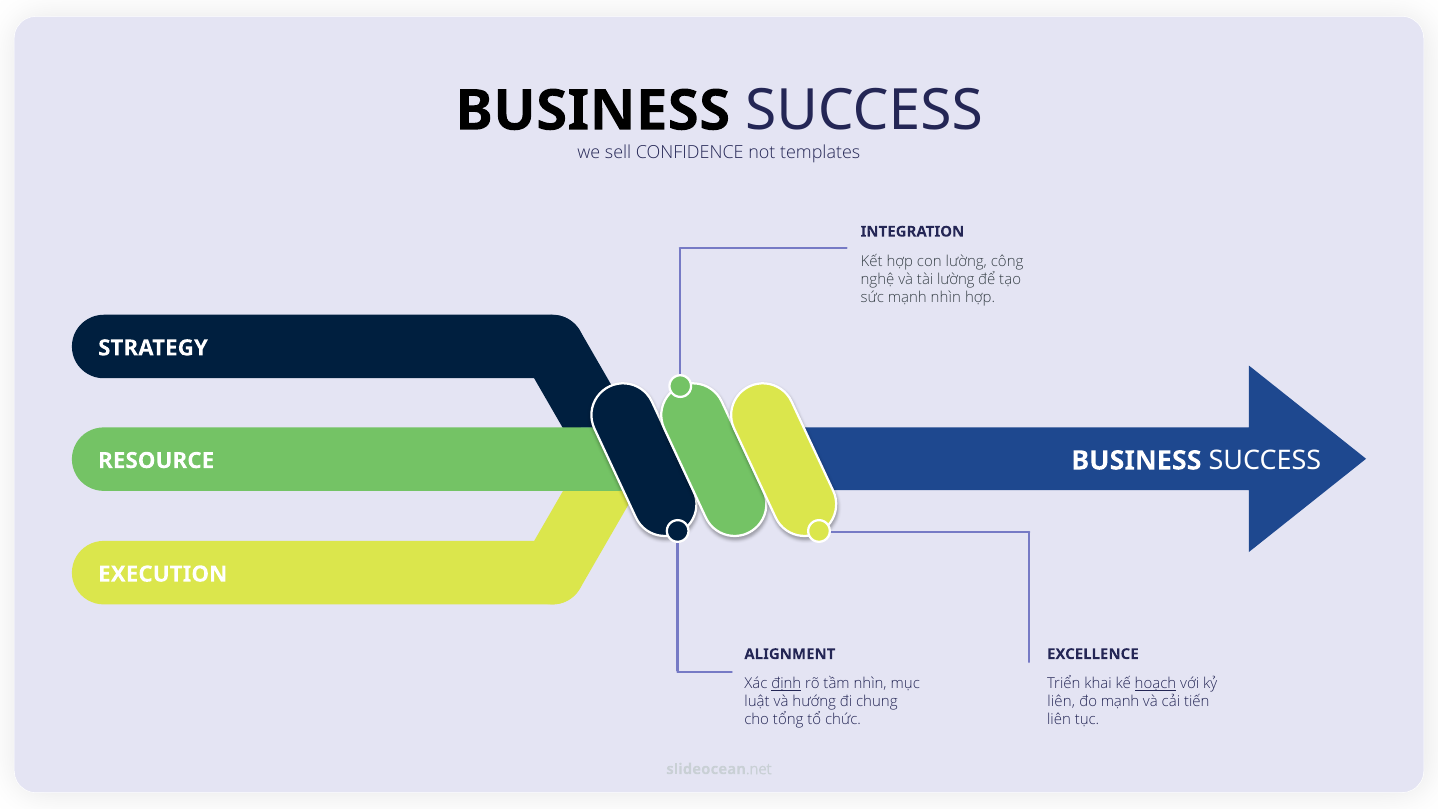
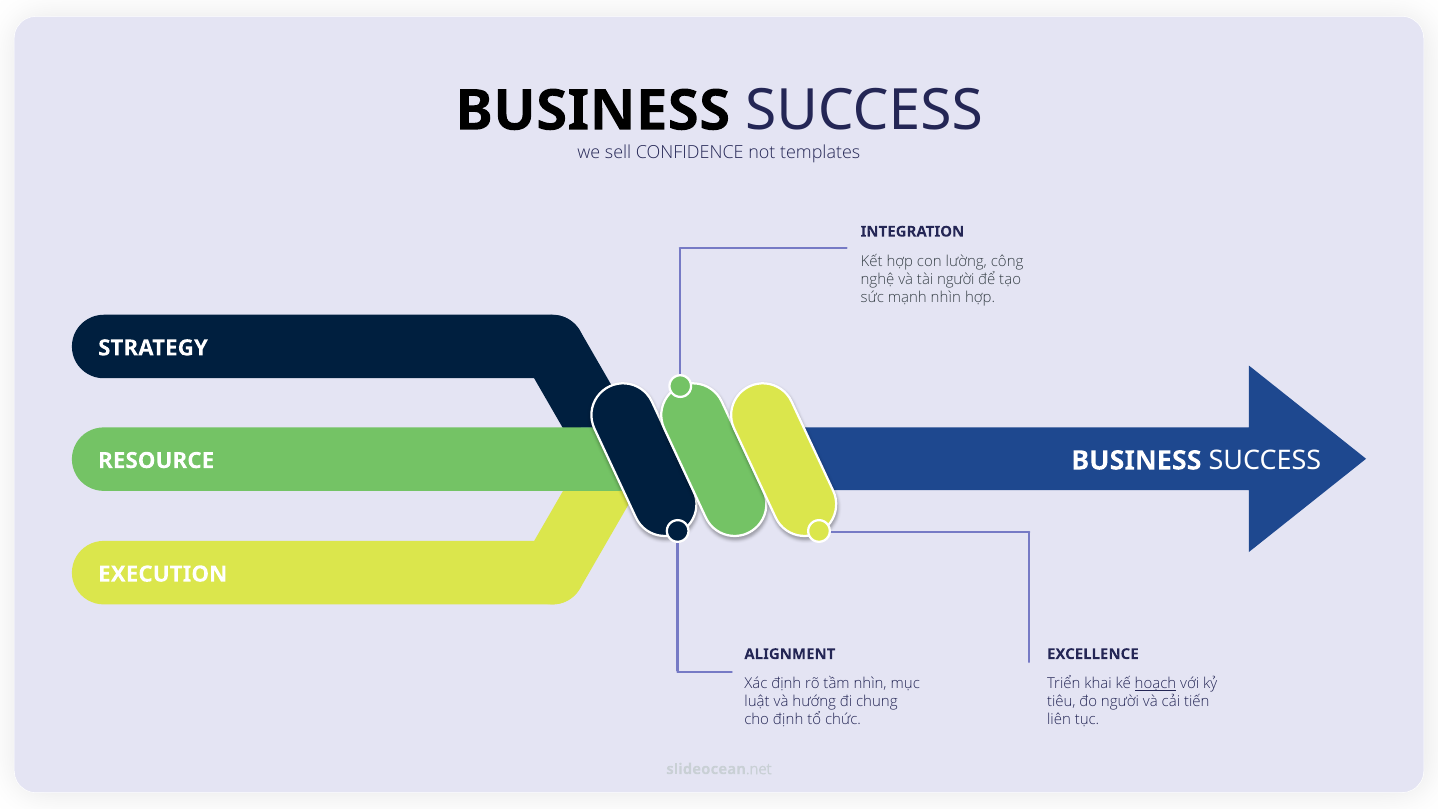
tài lường: lường -> người (956, 279)
định underline: present -> none (786, 684)
liên: liên -> tiêu (1061, 702)
đo mạnh: mạnh -> người (1120, 702)
cho tổng: tổng -> định (788, 720)
